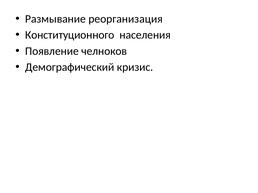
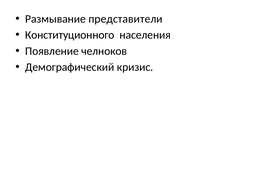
реорганизация: реорганизация -> представители (126, 19)
